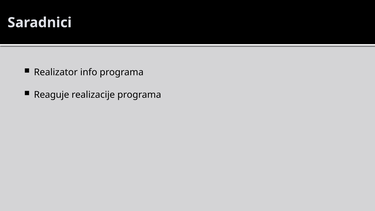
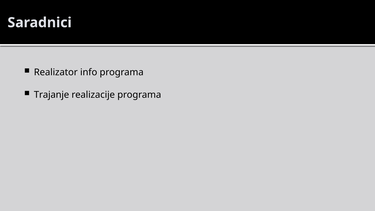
Reaguje: Reaguje -> Trajanje (52, 95)
